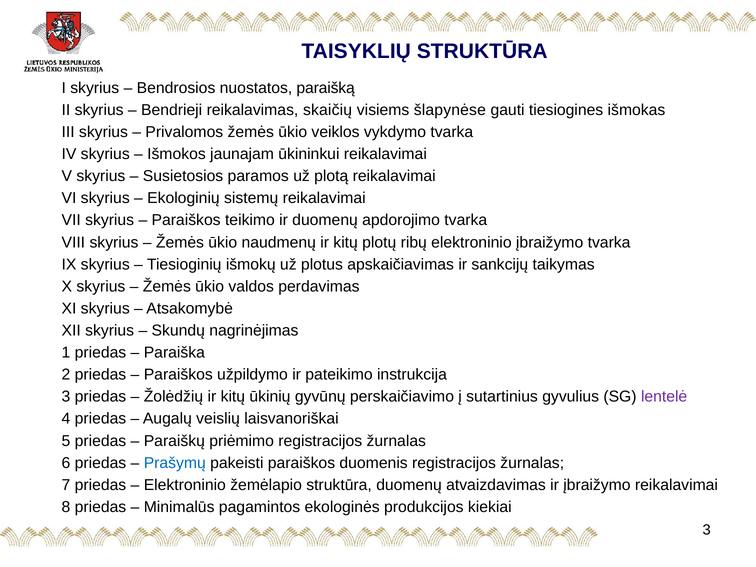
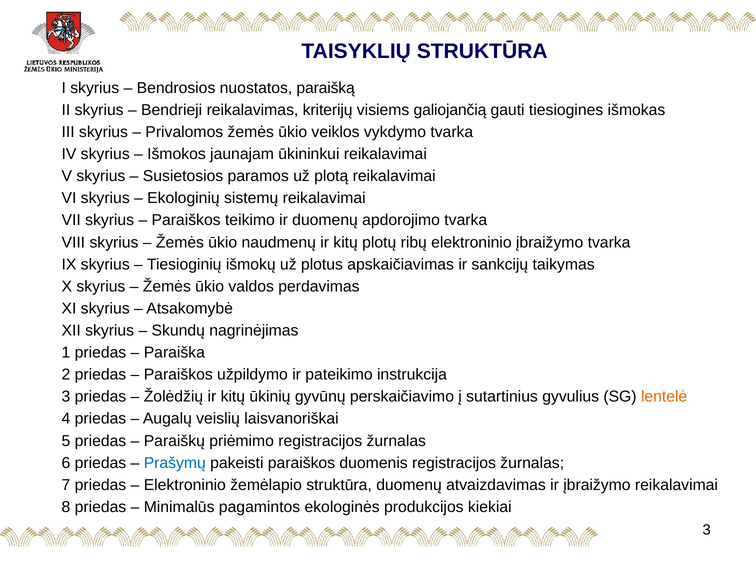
skaičių: skaičių -> kriterijų (328, 110)
šlapynėse: šlapynėse -> galiojančią (450, 110)
lentelė colour: purple -> orange (664, 397)
